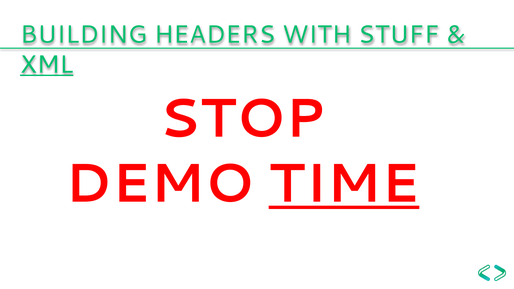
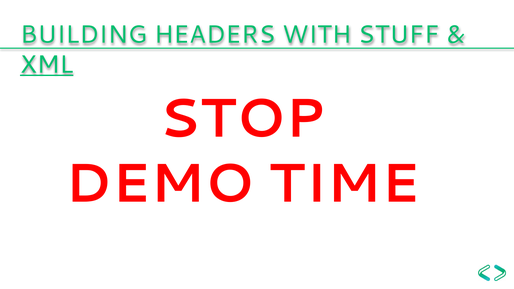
TIME underline: present -> none (344, 184)
